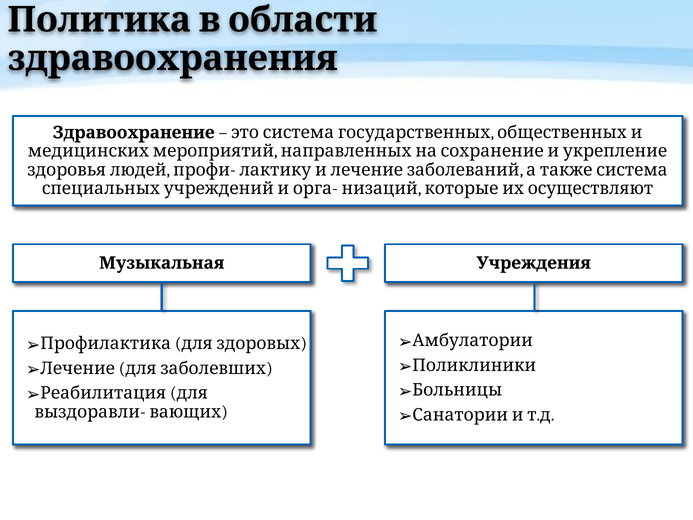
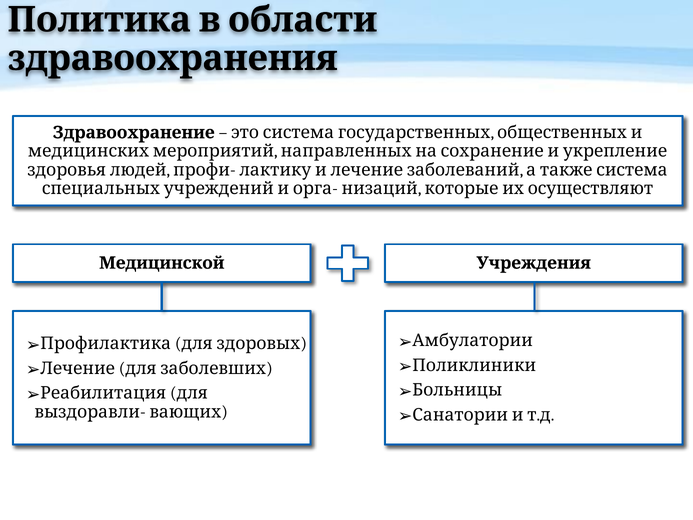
Музыкальная: Музыкальная -> Медицинской (162, 263)
